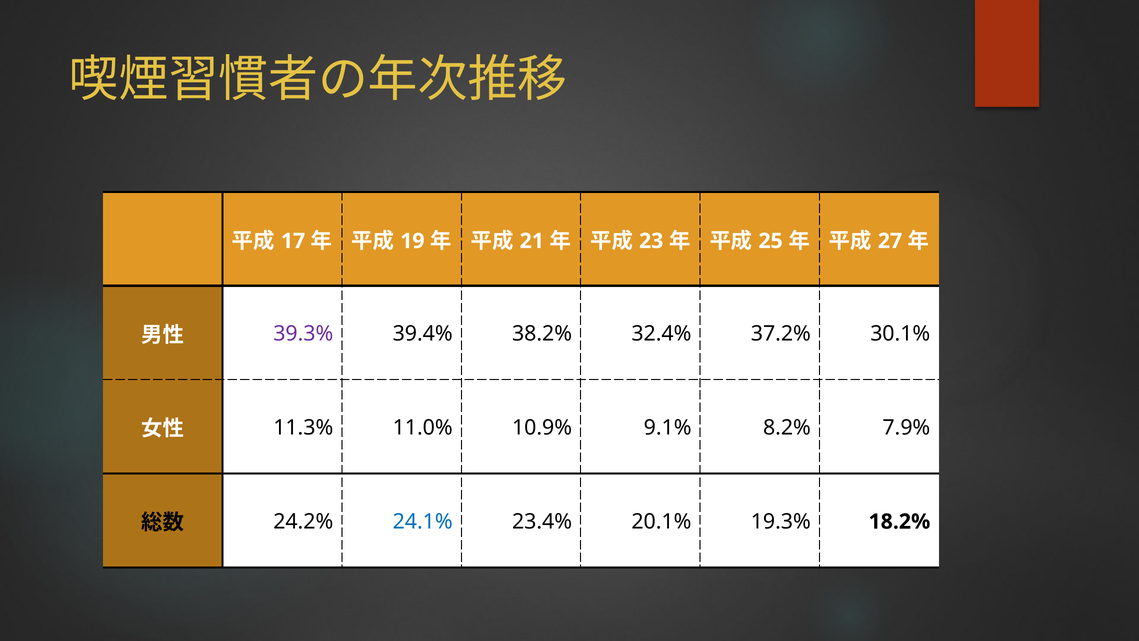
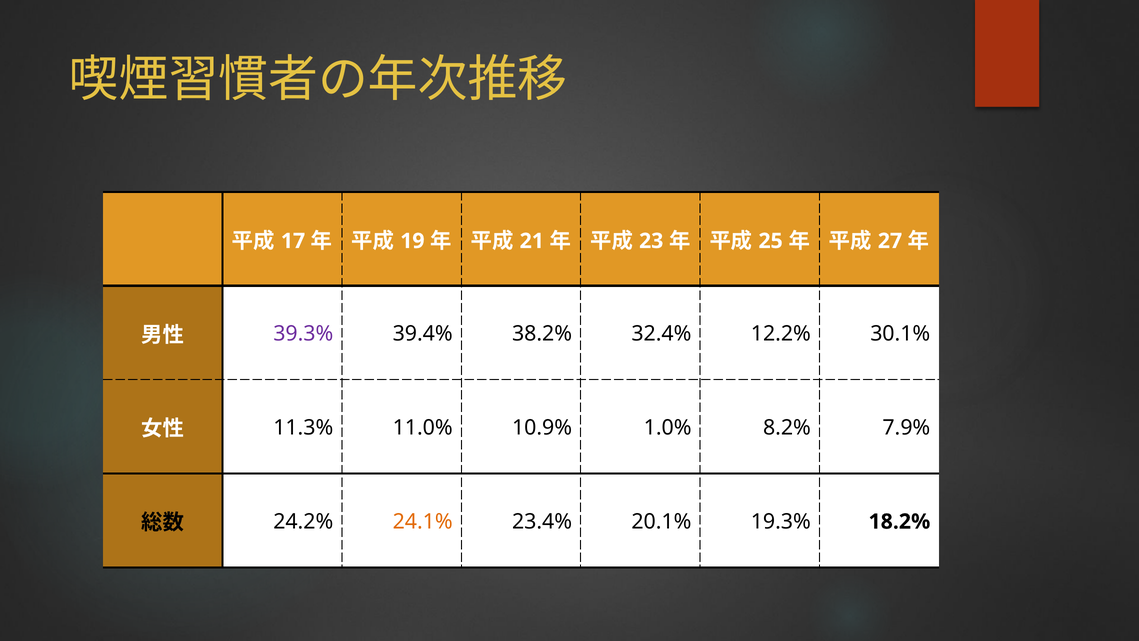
37.2%: 37.2% -> 12.2% (781, 334)
9.1%: 9.1% -> 1.0% (668, 428)
24.1% colour: blue -> orange (423, 521)
